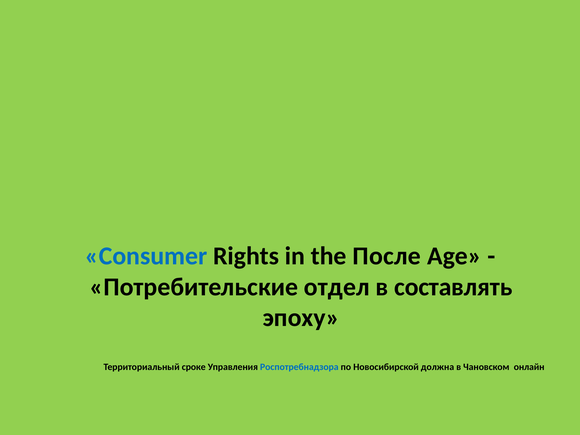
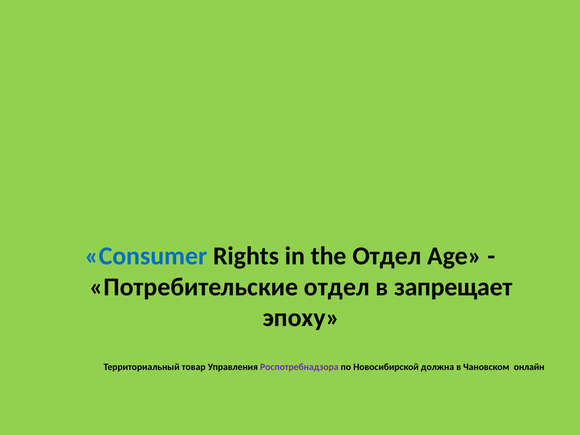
the После: После -> Отдел (387, 256)
составлять: составлять -> запрещает (453, 287)
сроке: сроке -> товар (194, 367)
Роспотребнадзора colour: blue -> purple (299, 367)
